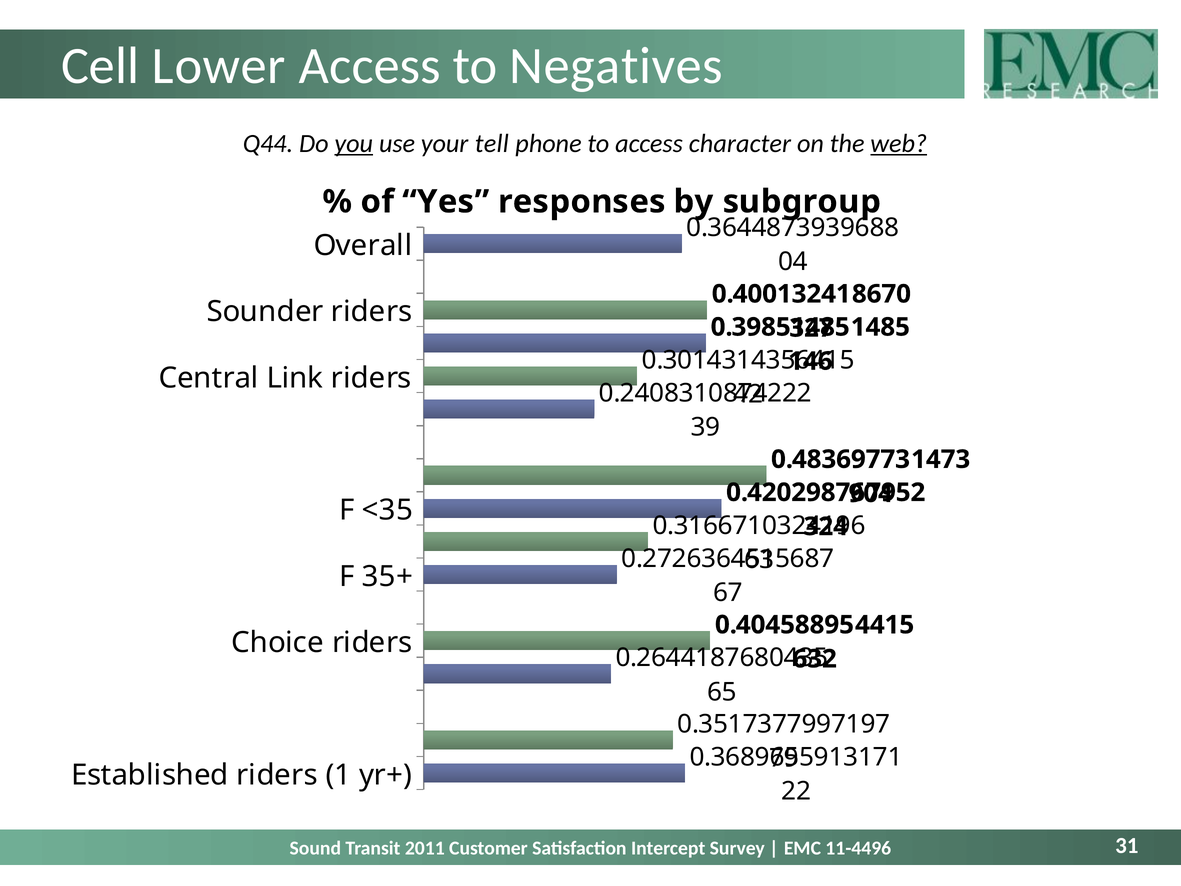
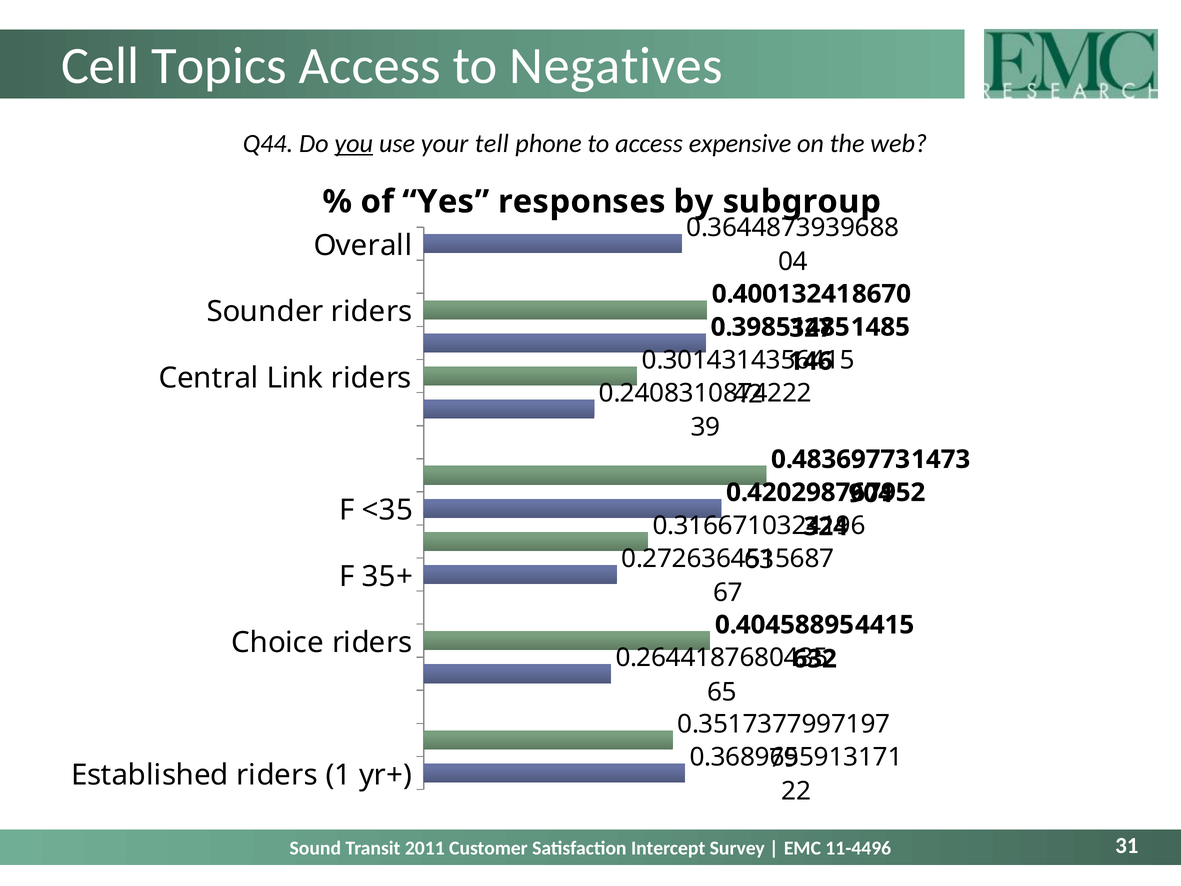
Lower: Lower -> Topics (219, 66)
character: character -> expensive (740, 144)
web underline: present -> none (899, 144)
